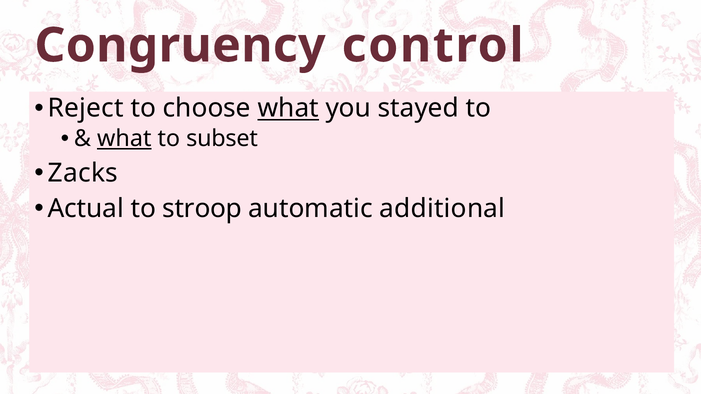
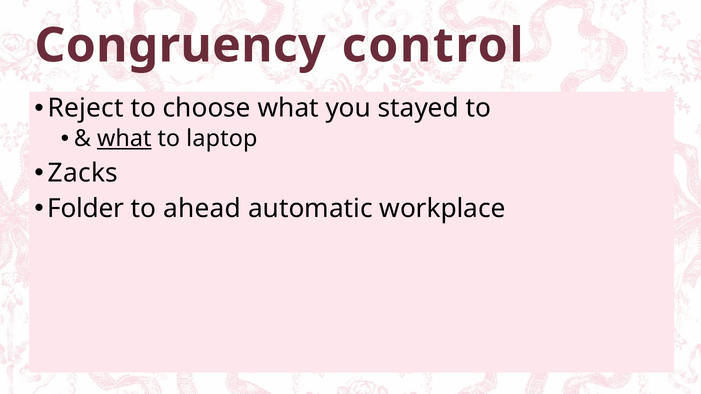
what underline: present -> none (288, 108)
subset: subset -> laptop (222, 139)
Actual: Actual -> Folder (86, 209)
stroop: stroop -> ahead (202, 209)
additional: additional -> workplace (442, 209)
